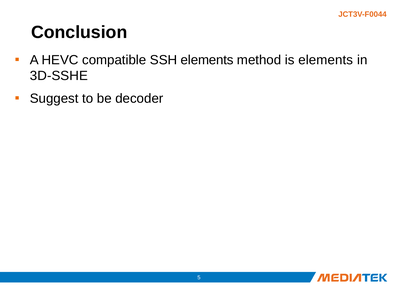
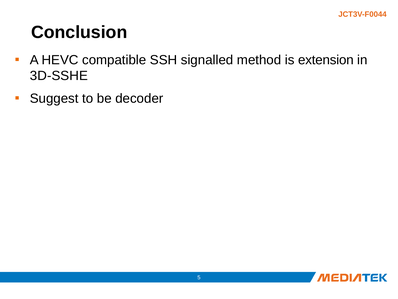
SSH elements: elements -> signalled (207, 60)
is elements: elements -> extension (326, 60)
